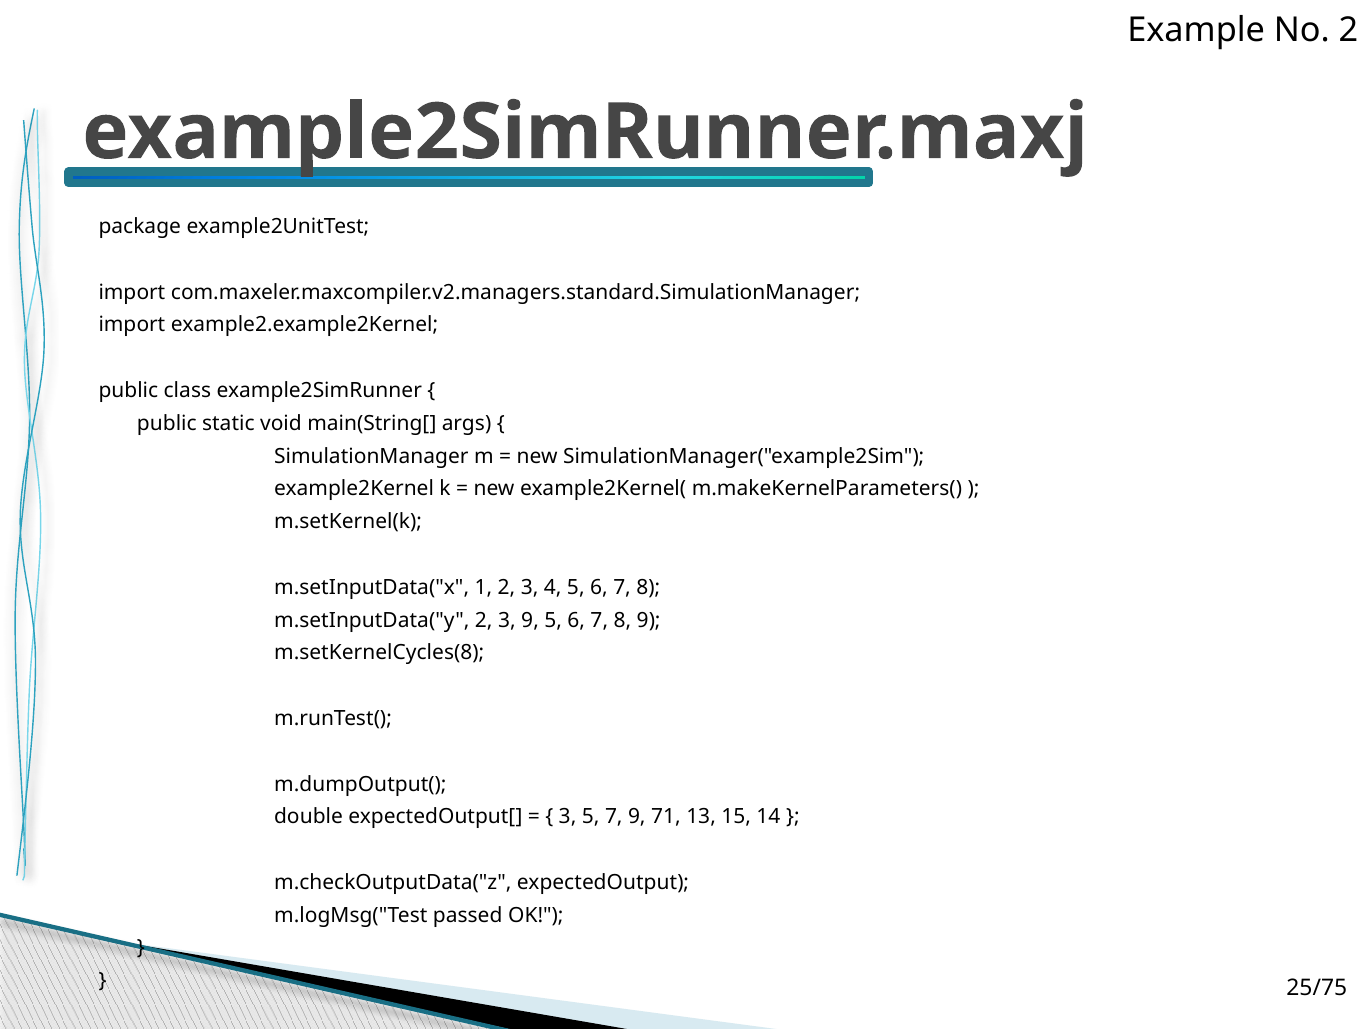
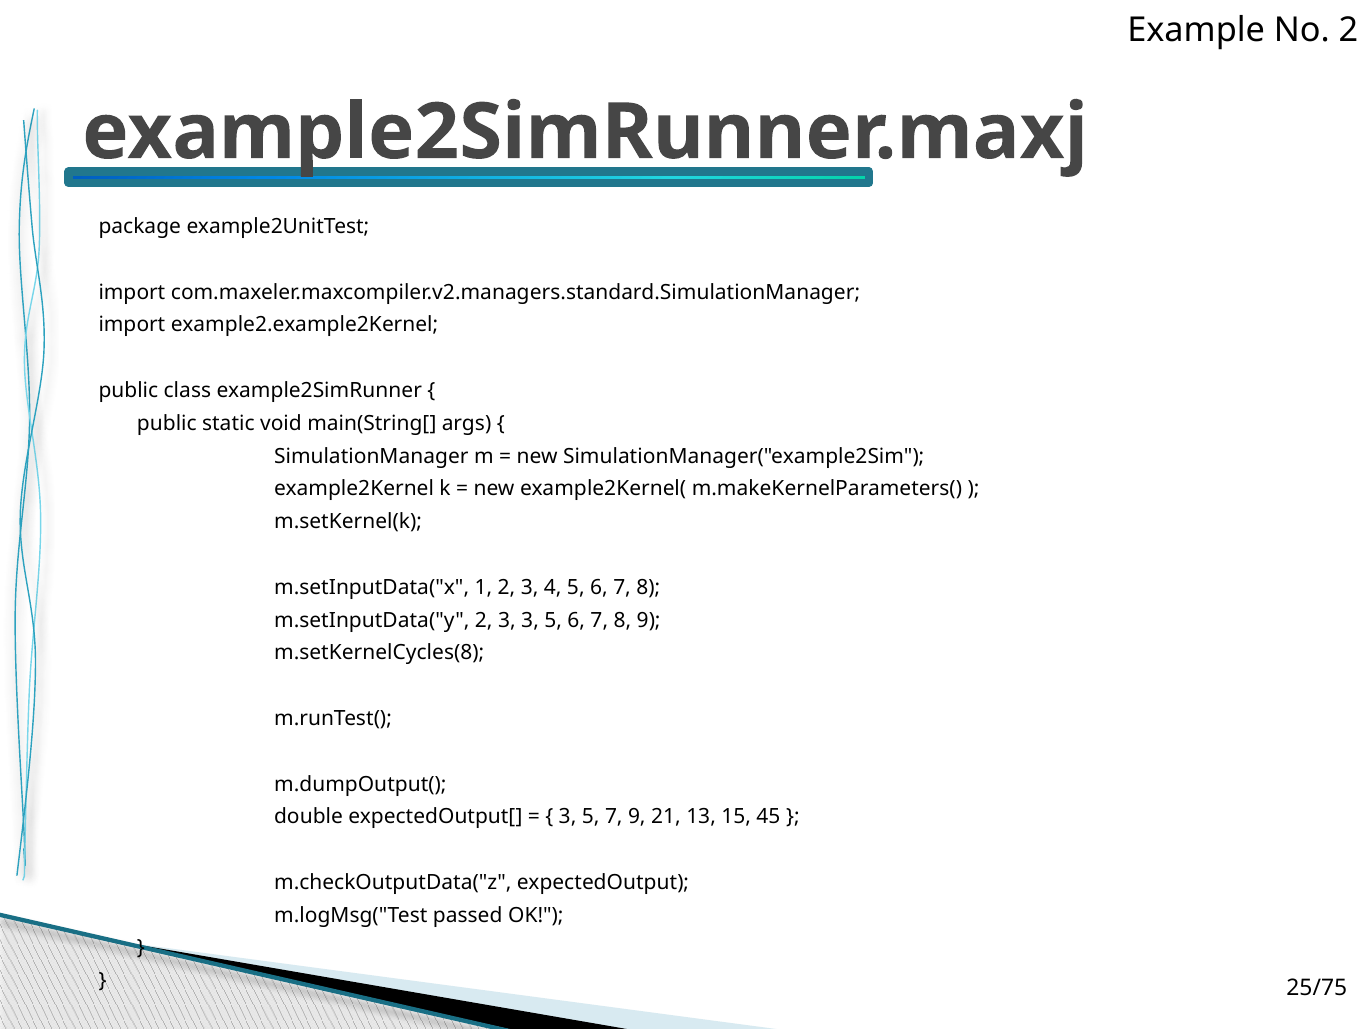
3 9: 9 -> 3 (530, 620)
71: 71 -> 21 (666, 817)
14: 14 -> 45 (768, 817)
